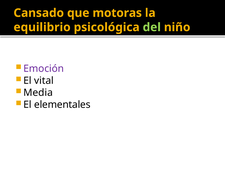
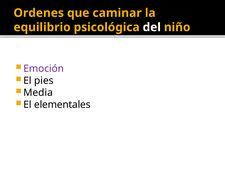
Cansado: Cansado -> Ordenes (39, 13)
motoras: motoras -> caminar (117, 13)
del colour: light green -> white (152, 27)
vital: vital -> pies (44, 81)
